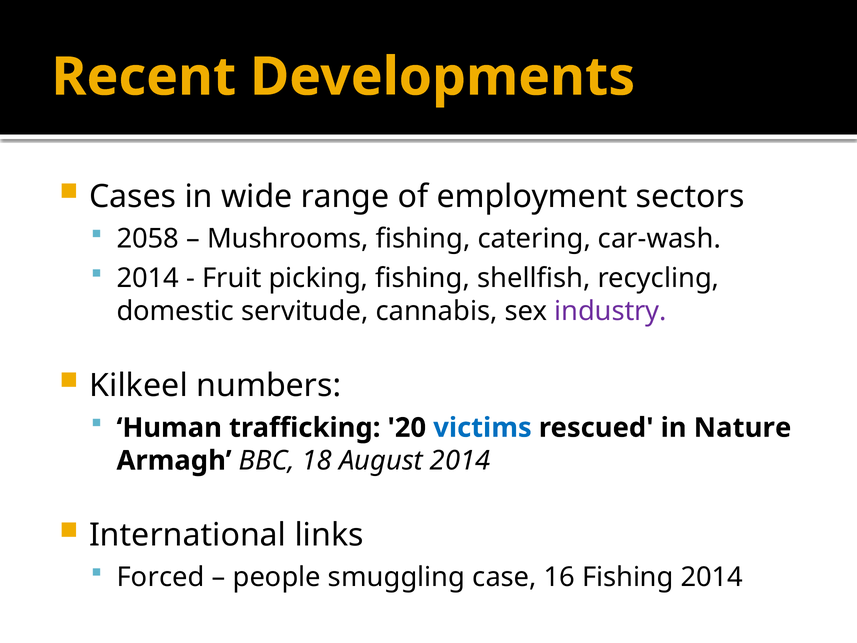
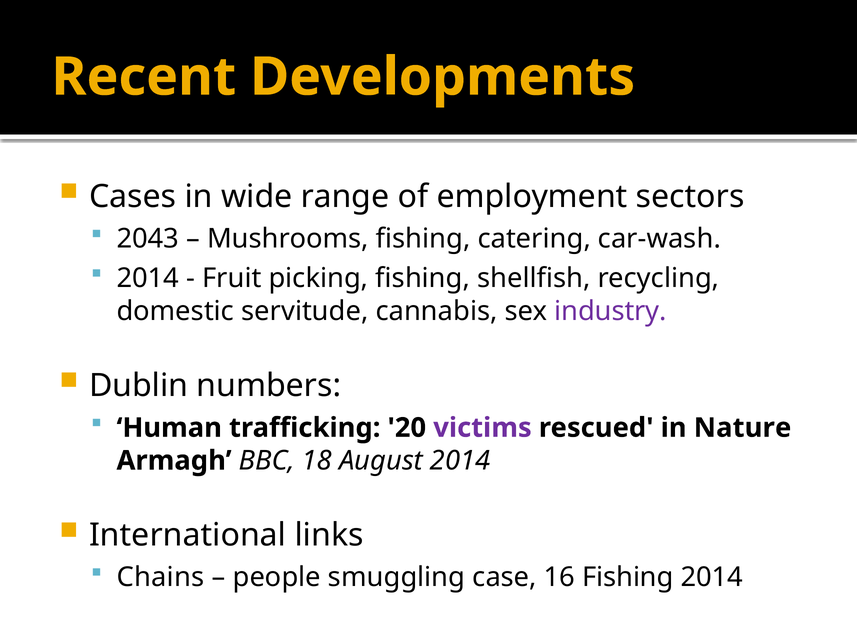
2058: 2058 -> 2043 (148, 239)
Kilkeel: Kilkeel -> Dublin (139, 386)
victims colour: blue -> purple (482, 428)
Forced: Forced -> Chains (161, 577)
